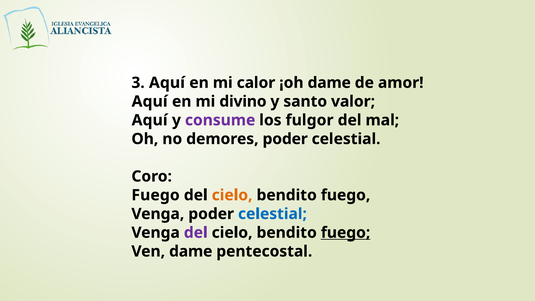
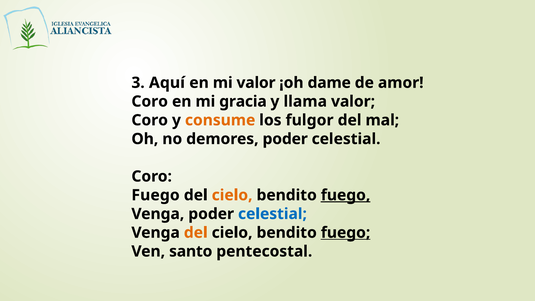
mi calor: calor -> valor (256, 83)
Aquí: Aquí -> Coro (150, 101)
divino: divino -> gracia (243, 101)
santo: santo -> llama (305, 101)
Aquí: Aquí -> Coro (150, 120)
consume colour: purple -> orange (220, 120)
fuego underline: none -> present (346, 195)
del colour: purple -> orange (196, 233)
Ven dame: dame -> santo (191, 251)
